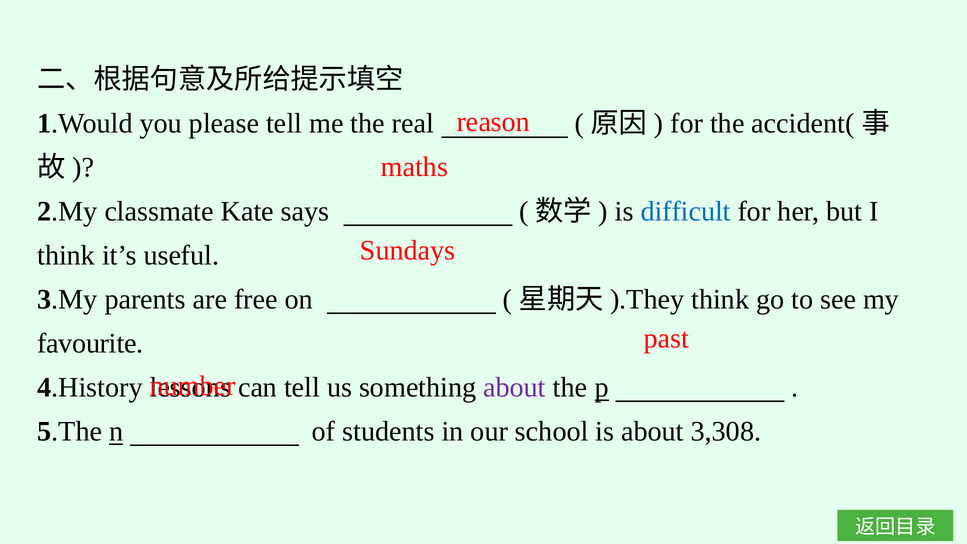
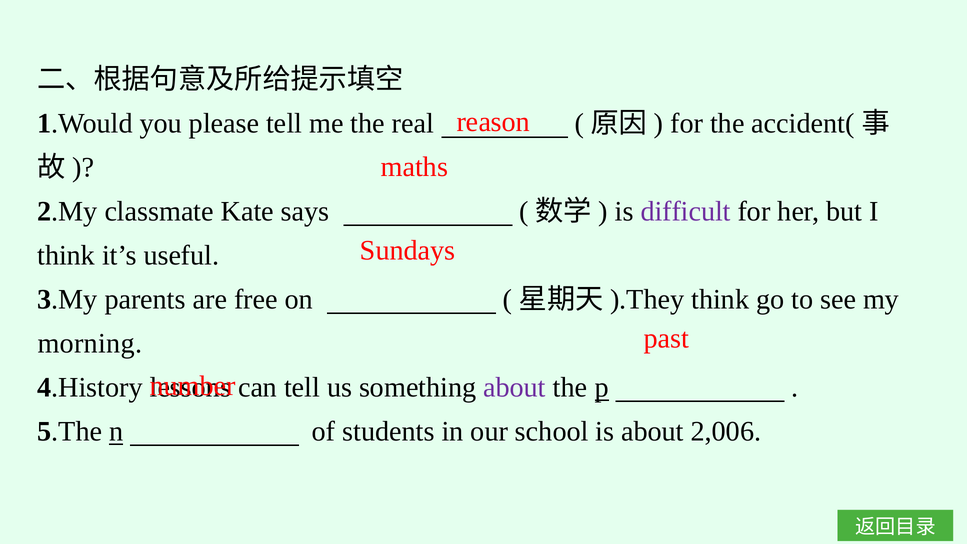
difficult colour: blue -> purple (686, 212)
favourite: favourite -> morning (90, 344)
3,308: 3,308 -> 2,006 (726, 432)
